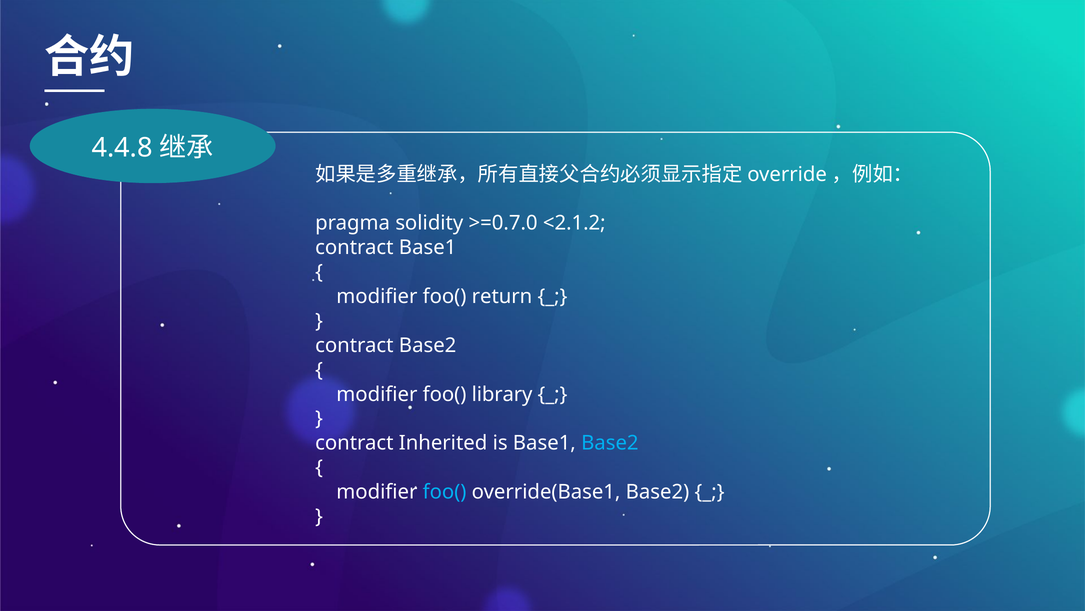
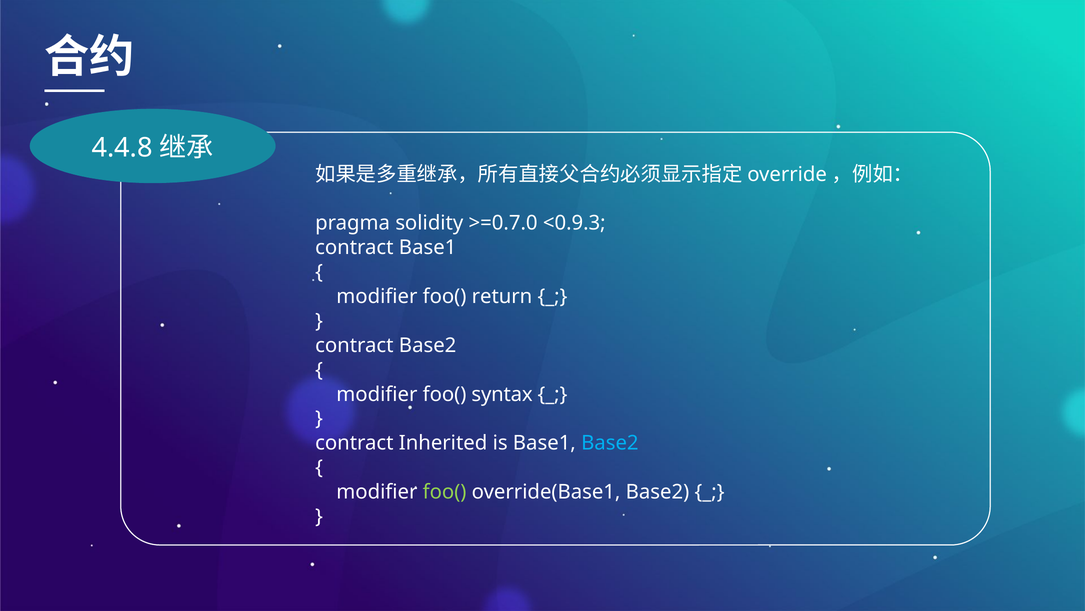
<2.1.2: <2.1.2 -> <0.9.3 (574, 223)
library: library -> syntax (502, 394)
foo( colour: light blue -> light green (445, 492)
